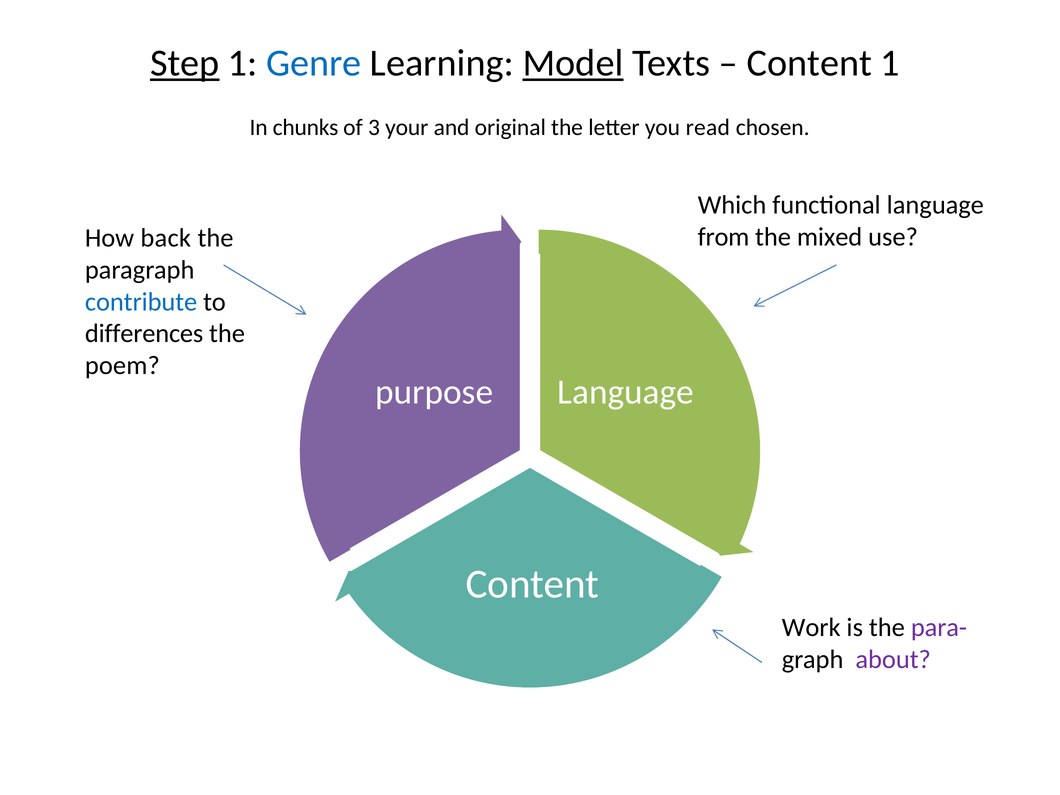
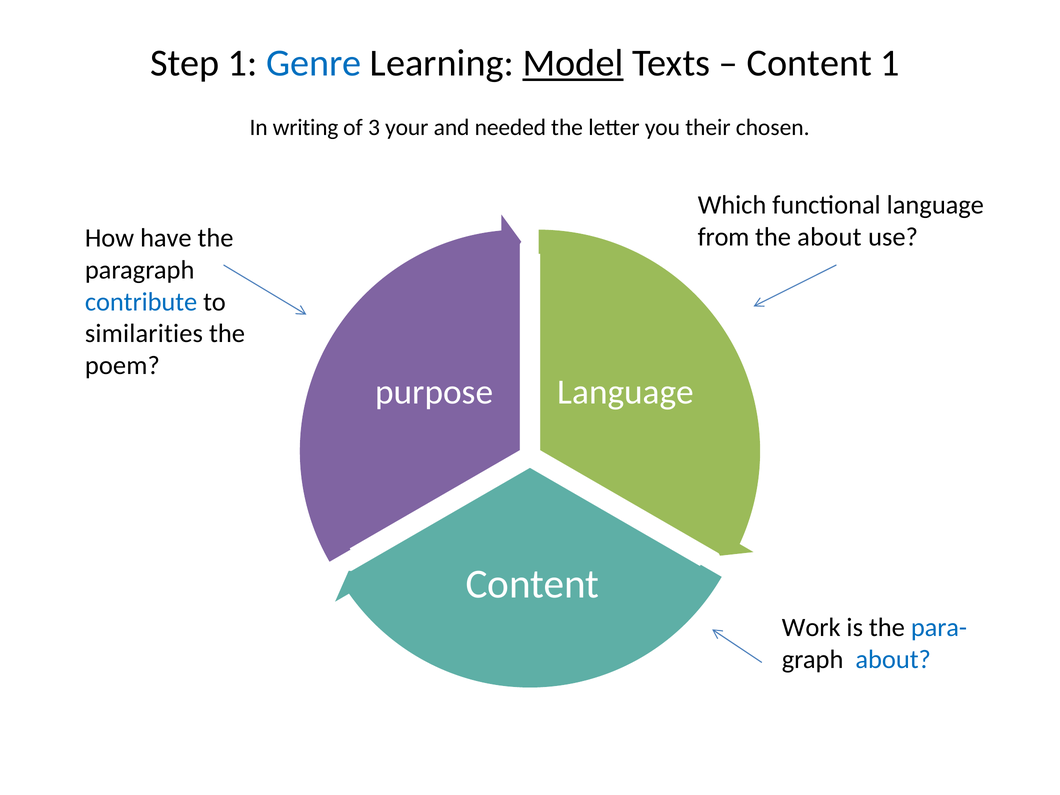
Step underline: present -> none (185, 63)
chunks: chunks -> writing (306, 127)
original: original -> needed (510, 127)
read: read -> their (708, 127)
the mixed: mixed -> about (829, 237)
back: back -> have (166, 238)
differences: differences -> similarities (144, 334)
para- colour: purple -> blue (939, 627)
about colour: purple -> blue (893, 659)
